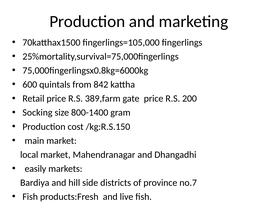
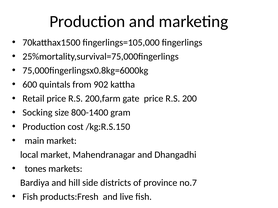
842: 842 -> 902 (101, 85)
389,farm: 389,farm -> 200,farm (103, 99)
easily: easily -> tones (35, 169)
